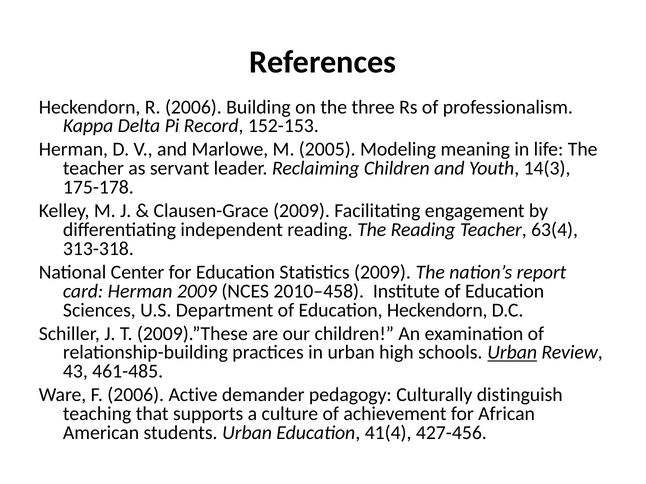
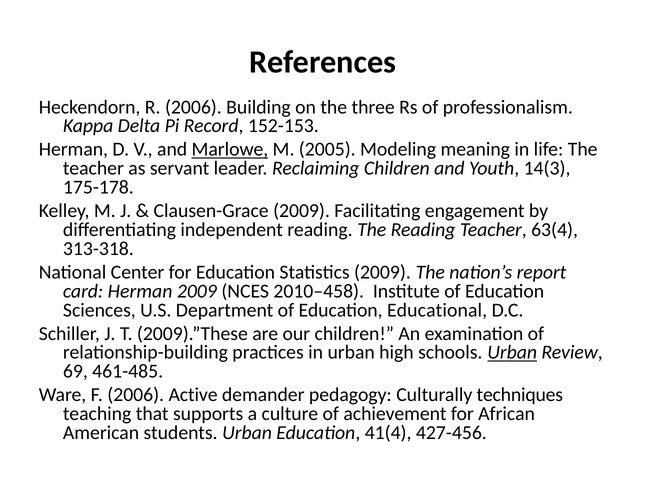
Marlowe underline: none -> present (230, 150)
Education Heckendorn: Heckendorn -> Educational (437, 310)
43: 43 -> 69 (75, 372)
distinguish: distinguish -> techniques (520, 395)
